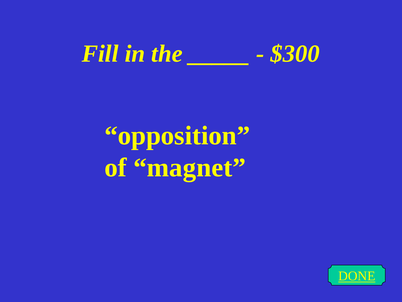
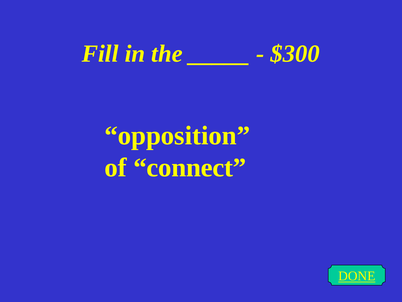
magnet: magnet -> connect (190, 167)
